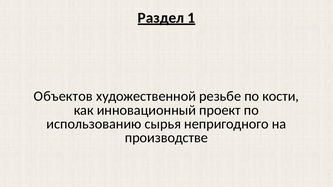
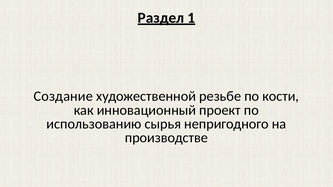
Объектов: Объектов -> Создание (63, 96)
